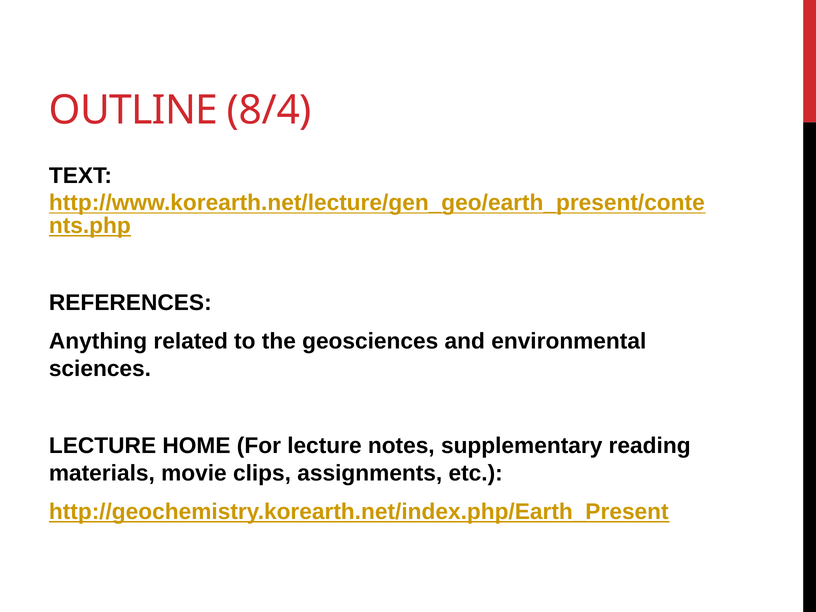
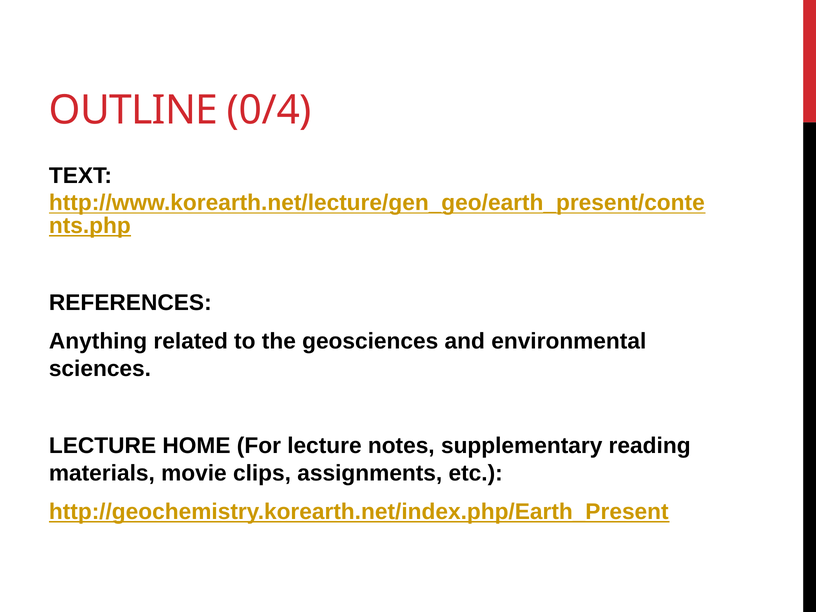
8/4: 8/4 -> 0/4 (269, 110)
